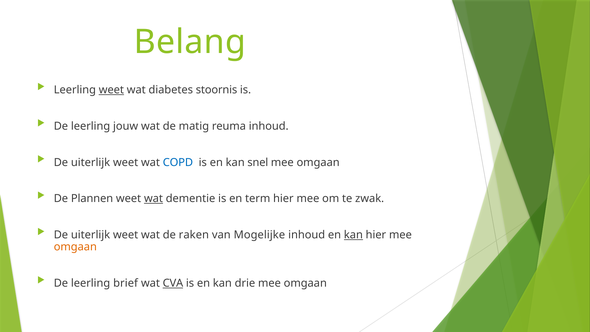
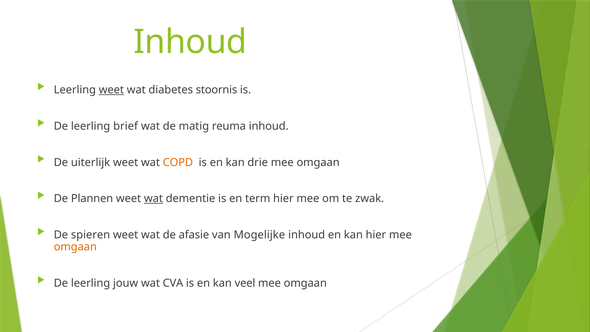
Belang: Belang -> Inhoud (190, 42)
jouw: jouw -> brief (126, 126)
COPD colour: blue -> orange (178, 162)
snel: snel -> drie (258, 162)
uiterlijk: uiterlijk -> spieren (91, 235)
raken: raken -> afasie (194, 235)
kan underline: present -> none (353, 235)
brief: brief -> jouw (126, 283)
CVA underline: present -> none (173, 283)
drie: drie -> veel (245, 283)
